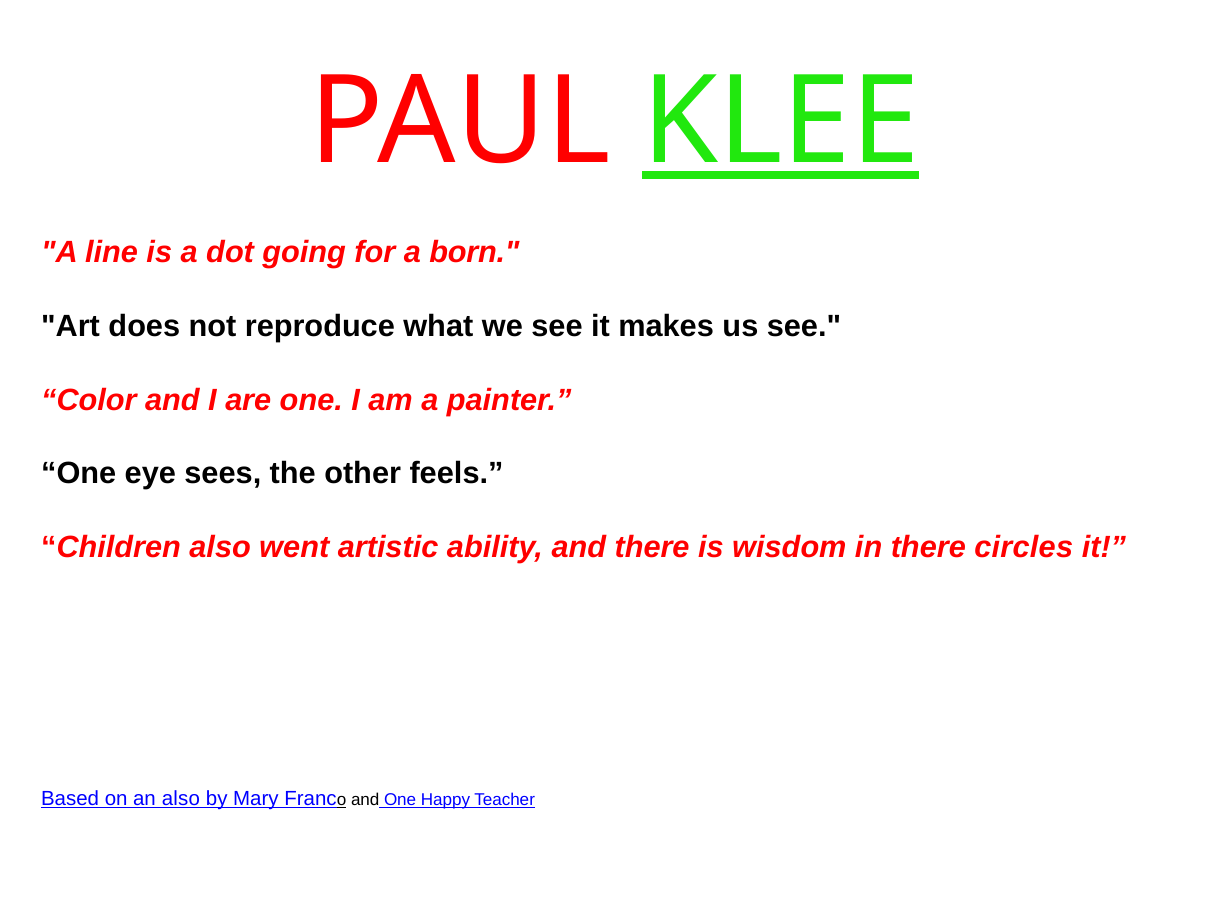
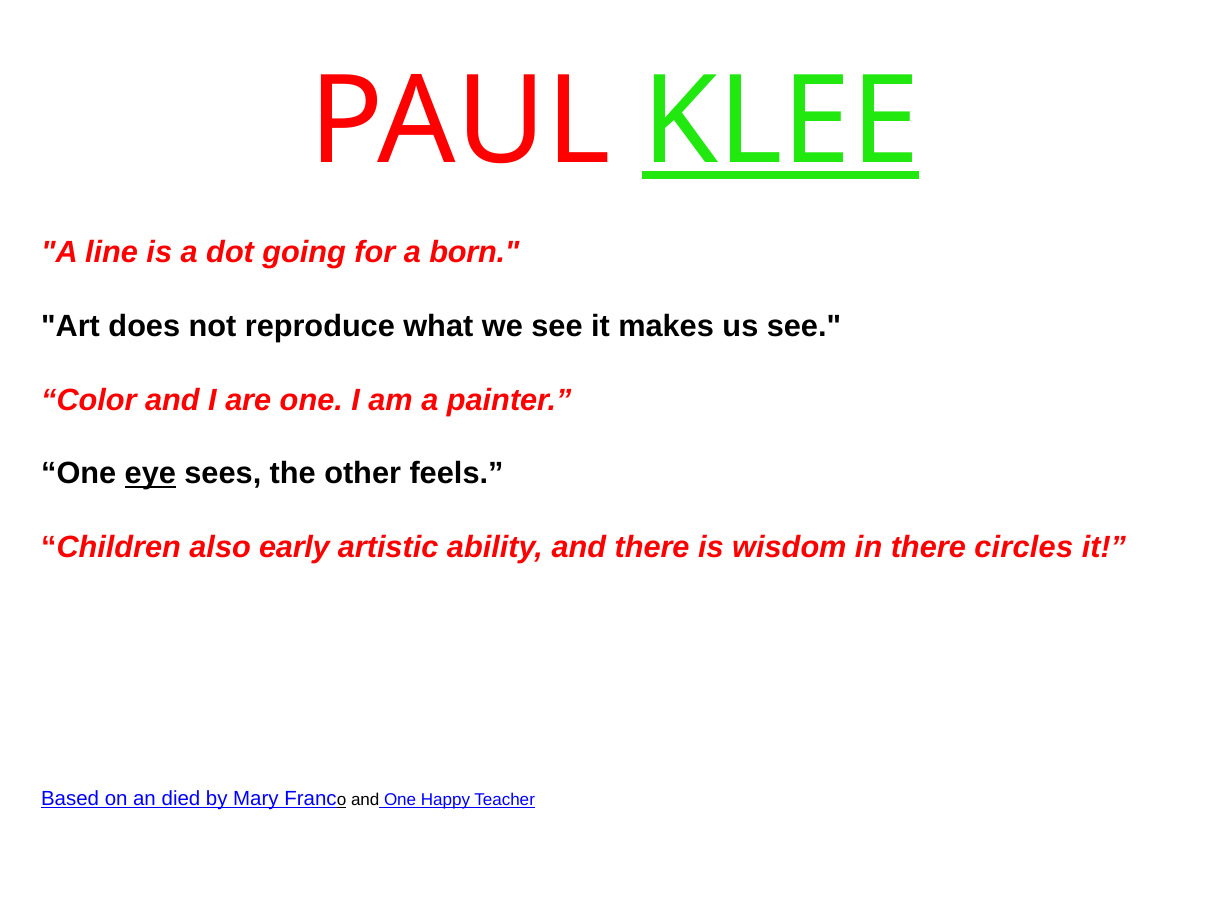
eye underline: none -> present (150, 474)
went: went -> early (294, 548)
an also: also -> died (181, 799)
